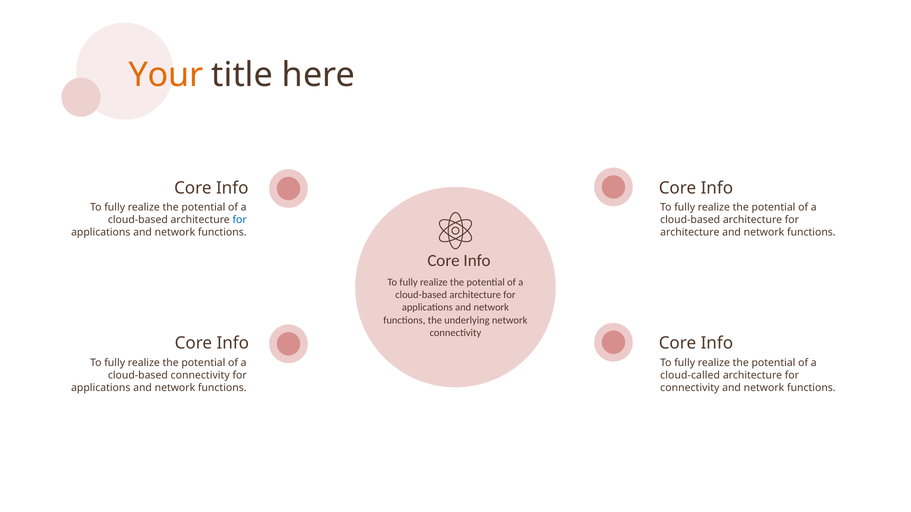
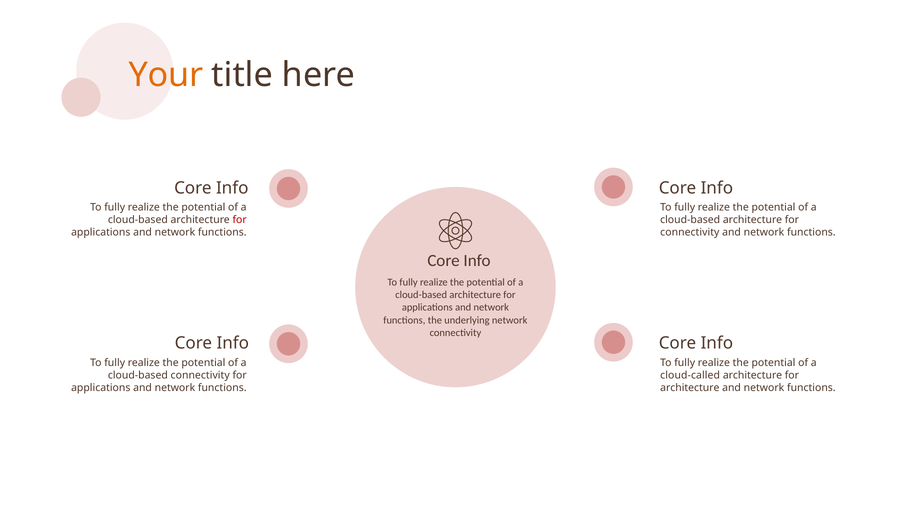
for colour: blue -> red (240, 220)
architecture: architecture -> connectivity (690, 233)
connectivity: connectivity -> architecture (690, 388)
